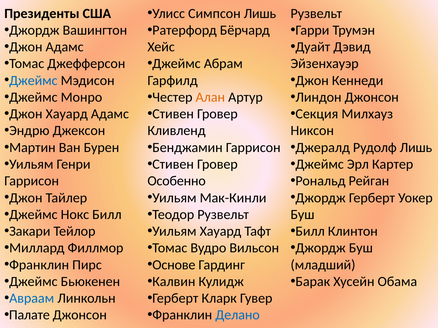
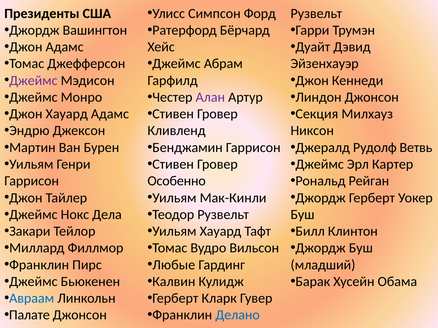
Симпсон Лишь: Лишь -> Форд (260, 13)
Джеймс colour: blue -> purple (33, 81)
Алан colour: orange -> purple (210, 97)
Рудолф Лишь: Лишь -> Ветвь (416, 148)
Нокс Билл: Билл -> Дела (107, 215)
Основе: Основе -> Любые (174, 265)
